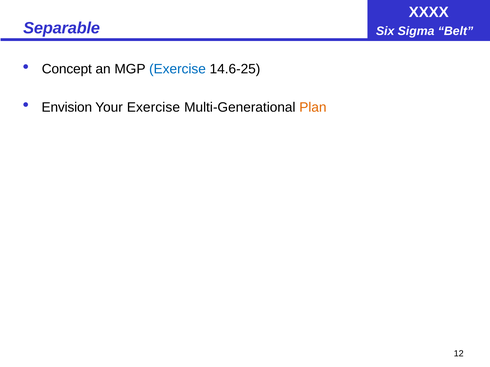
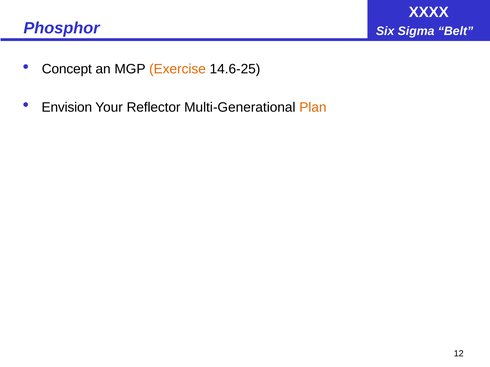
Separable: Separable -> Phosphor (62, 28)
Exercise colour: blue -> orange (177, 69)
Your Exercise: Exercise -> Reflector (154, 107)
